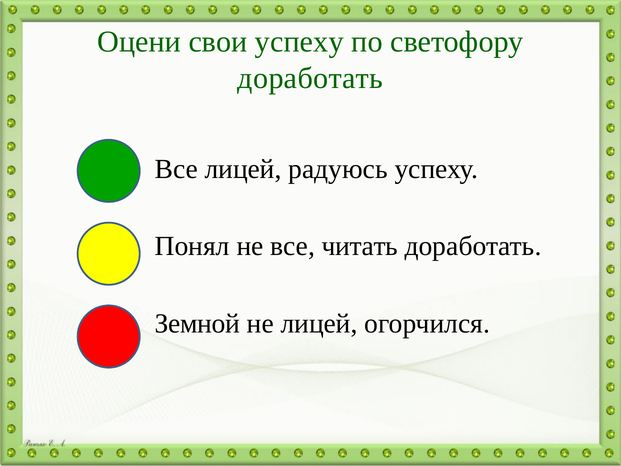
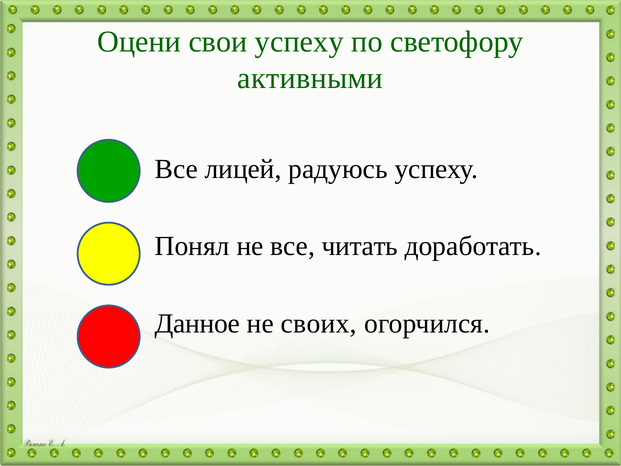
доработать: доработать -> активными (310, 78)
Земной: Земной -> Данное (197, 324)
не лицей: лицей -> своих (319, 324)
